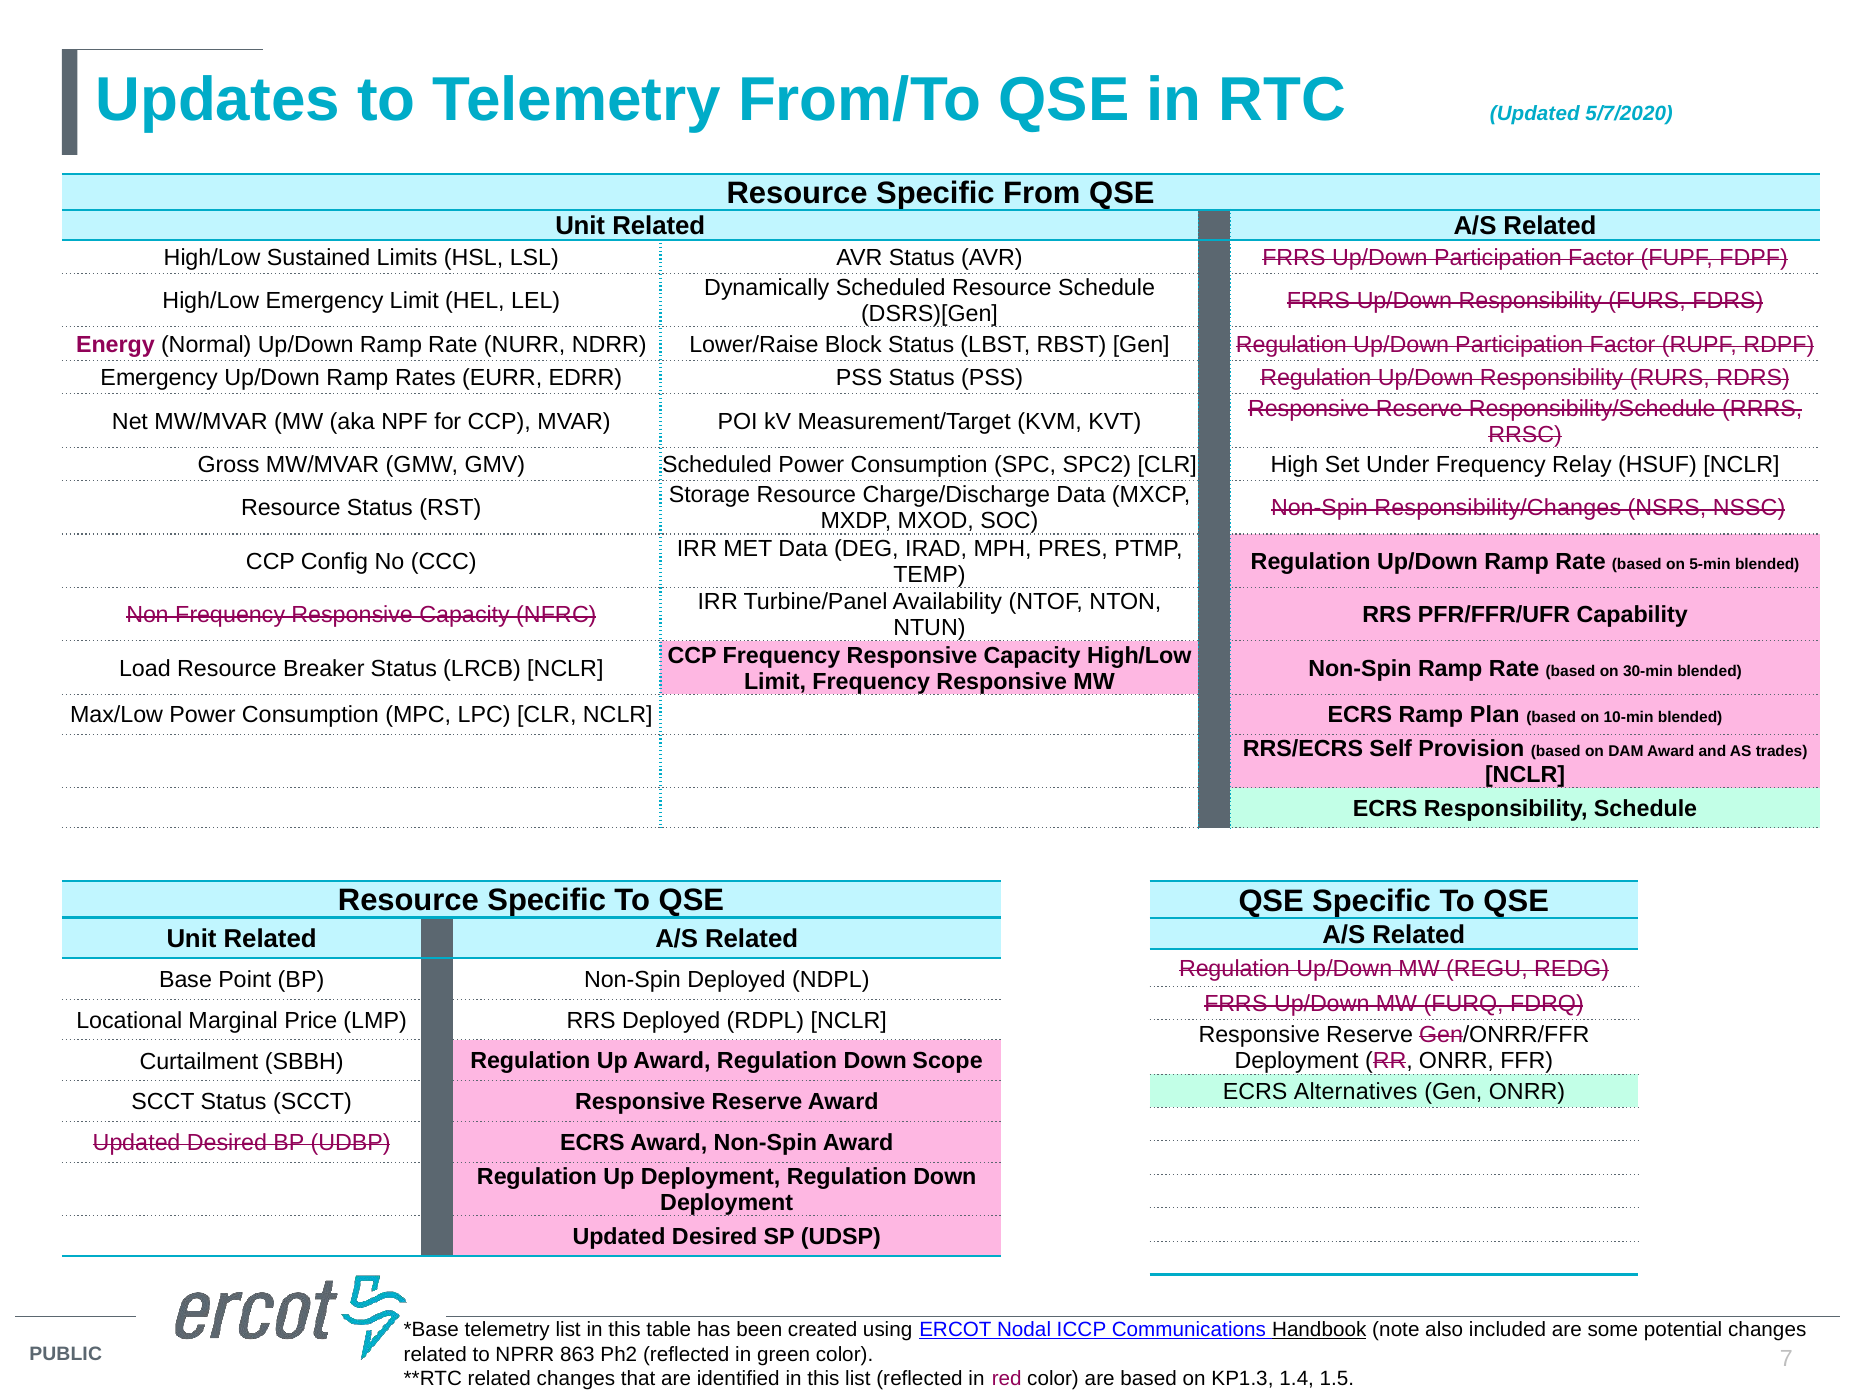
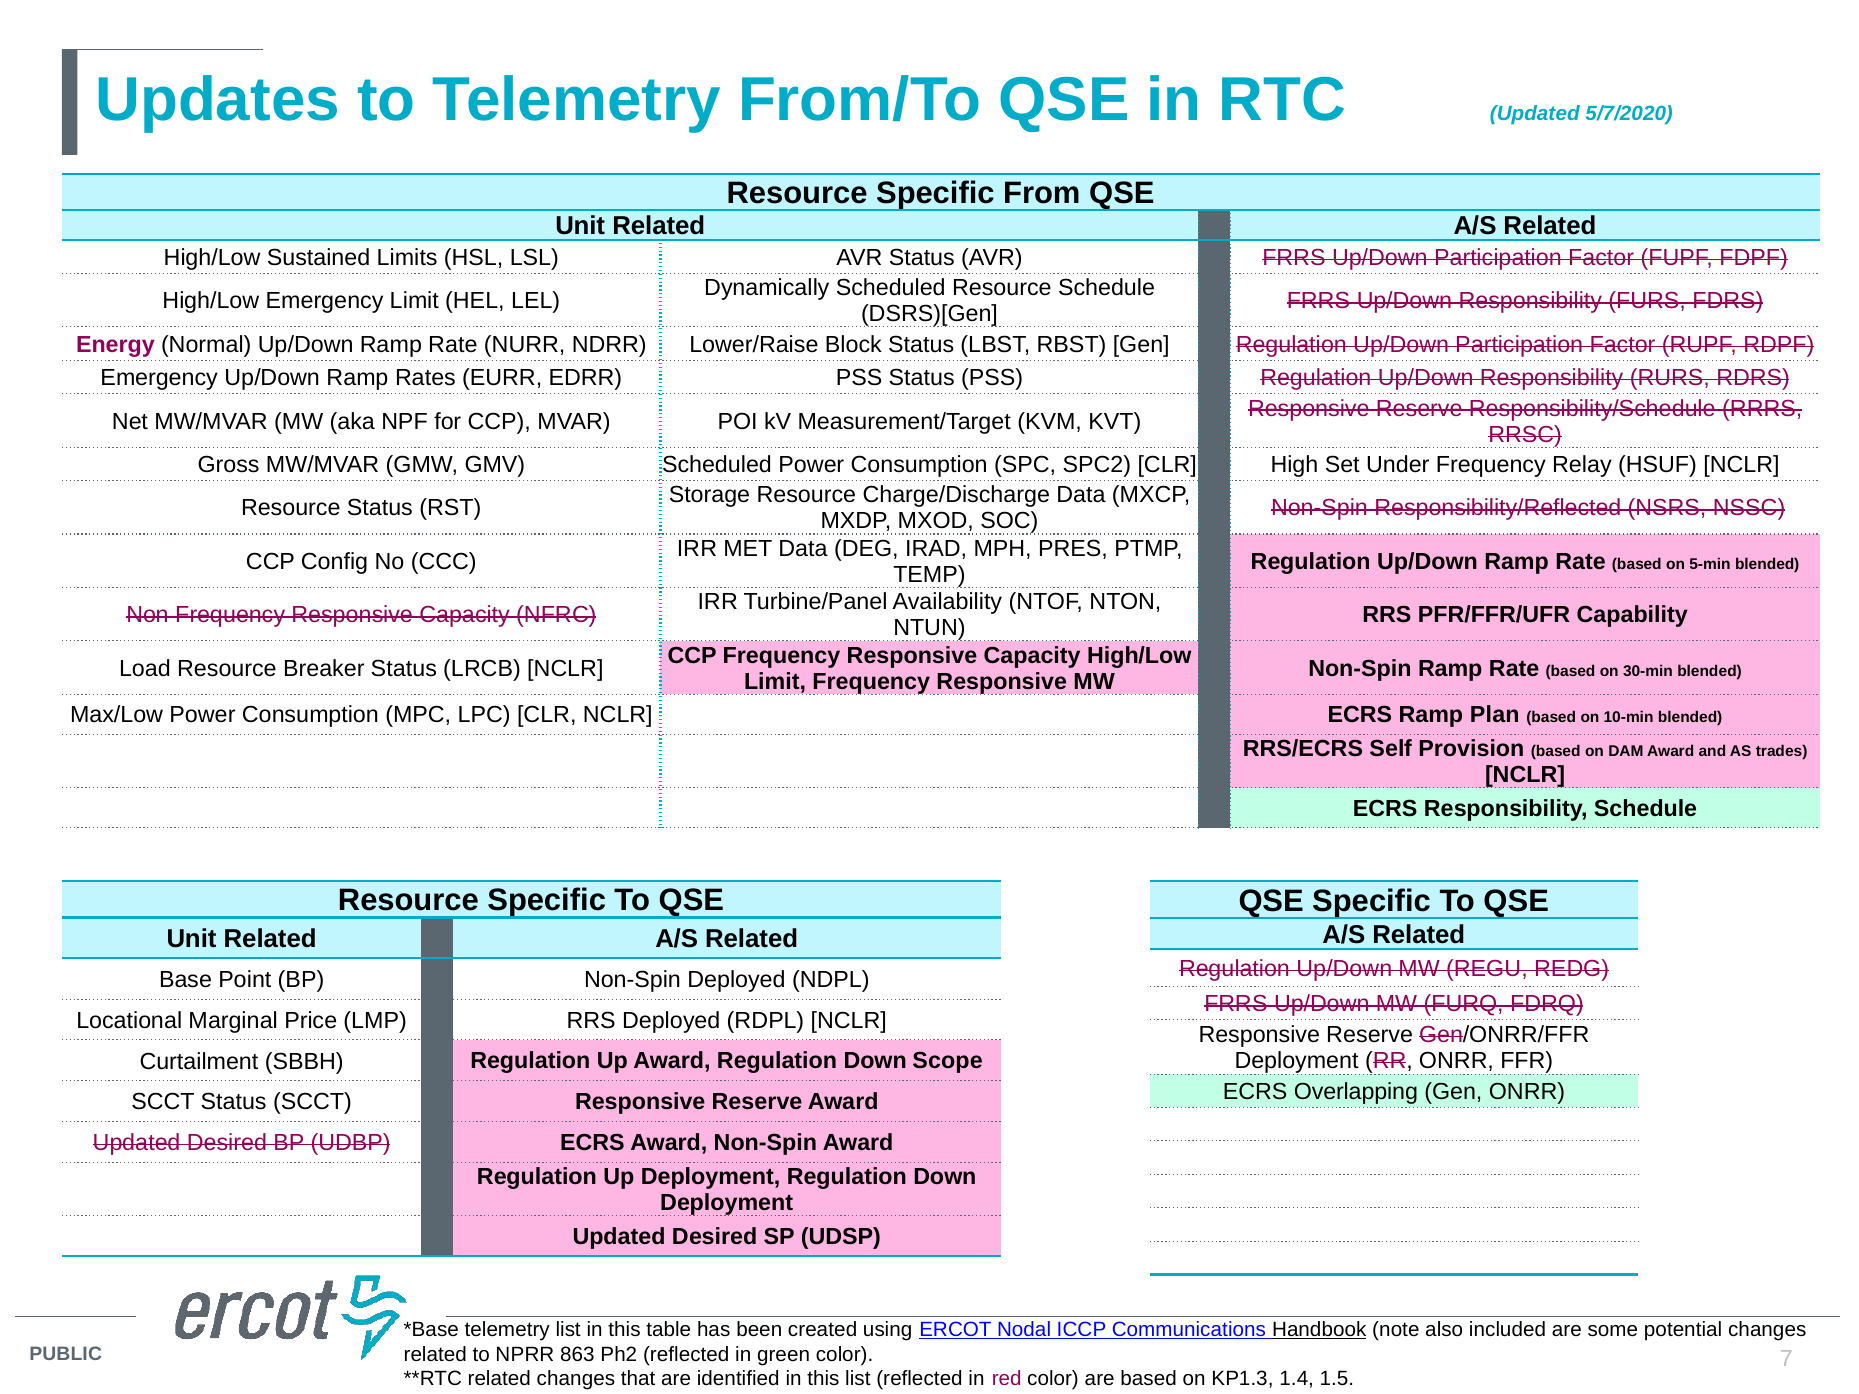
Responsibility/Changes: Responsibility/Changes -> Responsibility/Reflected (1498, 508)
Alternatives: Alternatives -> Overlapping (1356, 1092)
